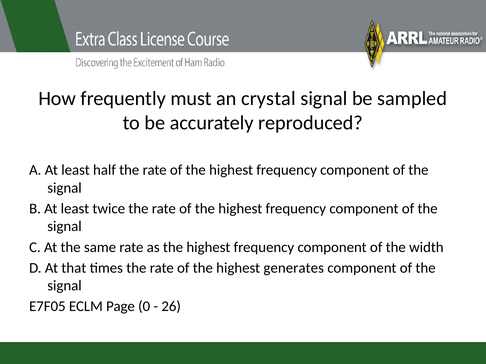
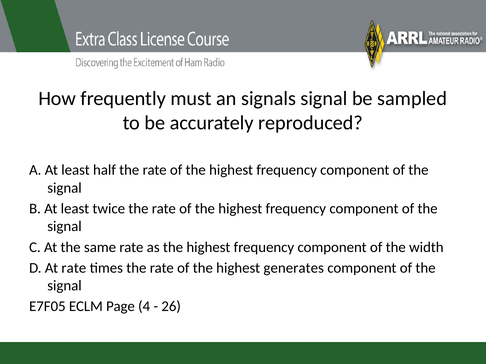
crystal: crystal -> signals (269, 99)
At that: that -> rate (74, 268)
0: 0 -> 4 (144, 307)
